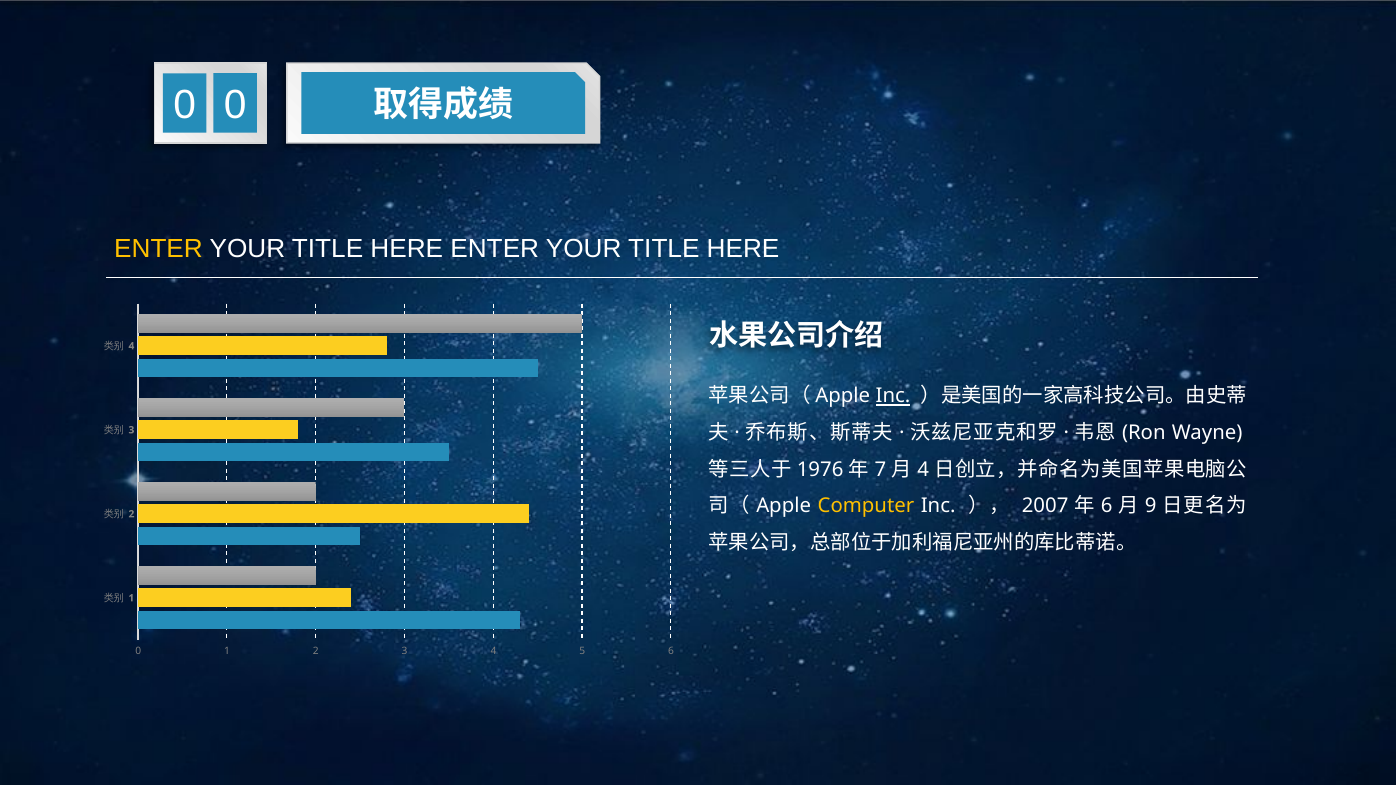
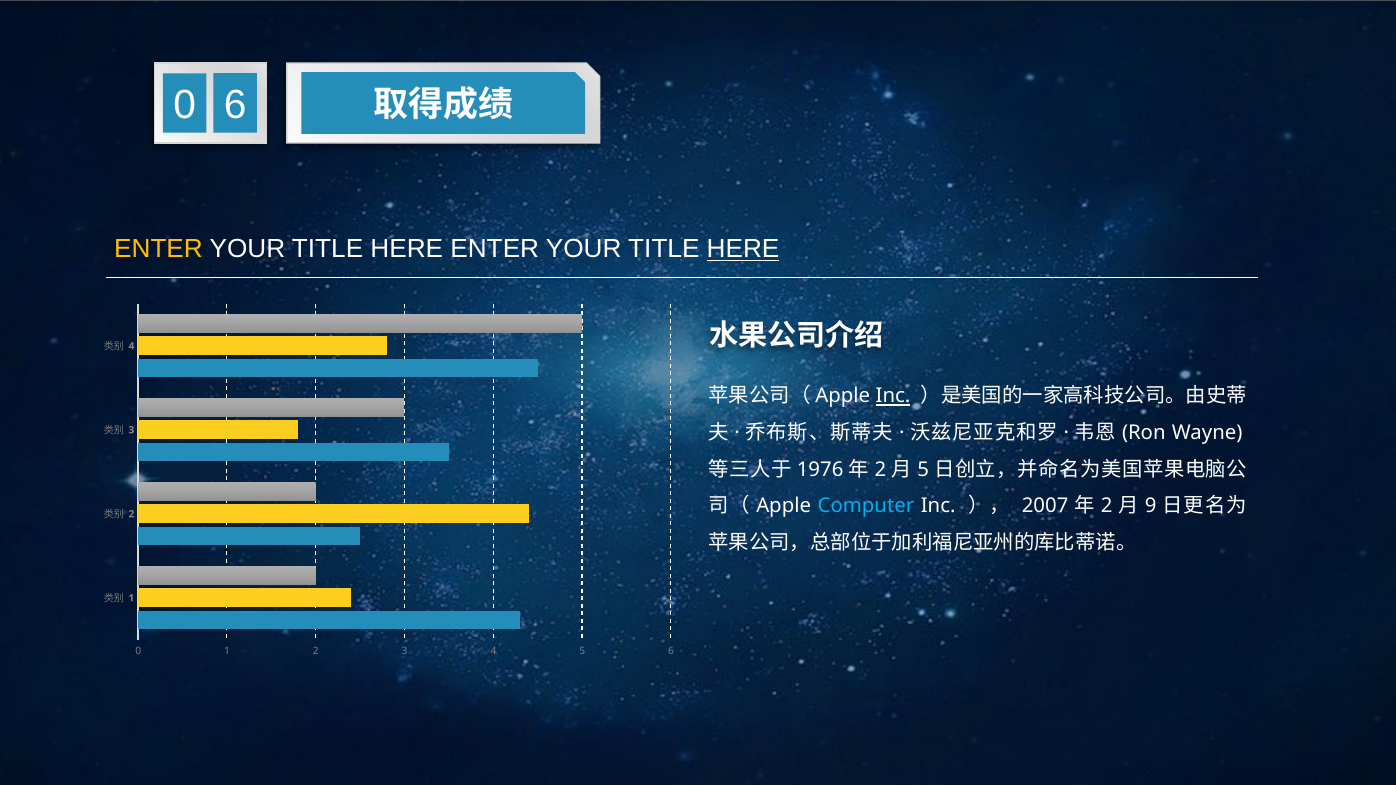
0 0: 0 -> 6 (235, 105)
HERE underline: none -> present (743, 249)
7: 7 -> 2 (881, 470)
4: 4 -> 5 (923, 470)
Computer colour: yellow -> light blue (866, 506)
6: 6 -> 2 (1107, 506)
